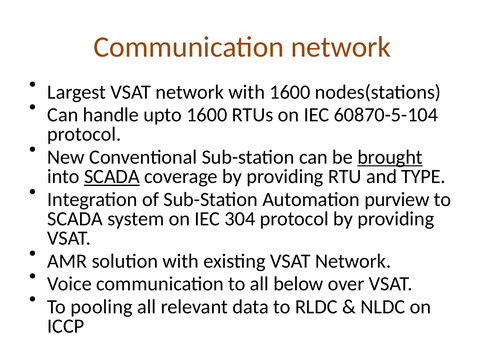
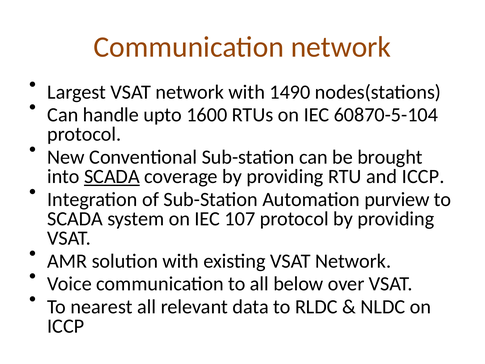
with 1600: 1600 -> 1490 (290, 92)
brought underline: present -> none (390, 157)
and TYPE: TYPE -> ICCP (423, 176)
304: 304 -> 107 (240, 219)
pooling: pooling -> nearest (102, 307)
